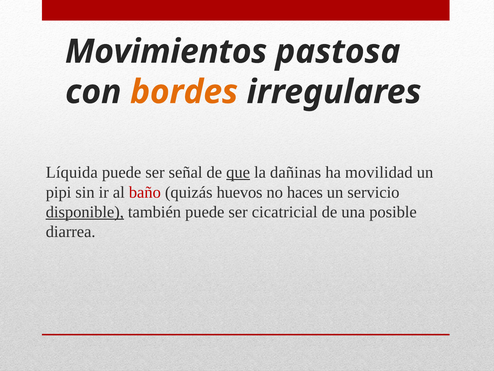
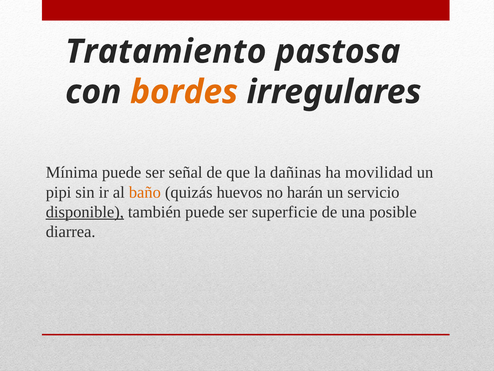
Movimientos: Movimientos -> Tratamiento (166, 52)
Líquida: Líquida -> Mínima (72, 172)
que underline: present -> none (238, 172)
baño colour: red -> orange (145, 192)
haces: haces -> harán (305, 192)
cicatricial: cicatricial -> superficie (285, 212)
